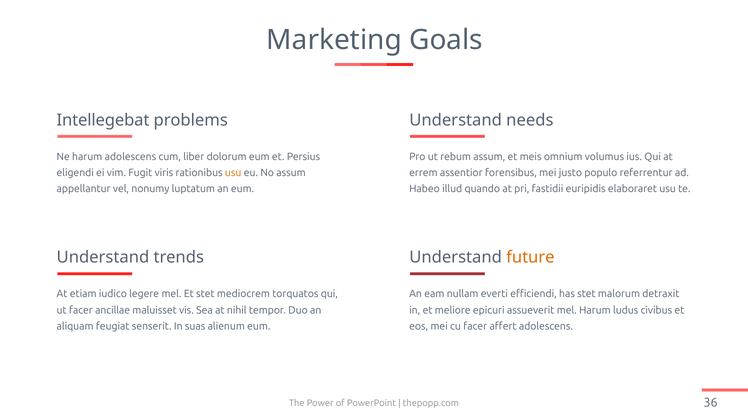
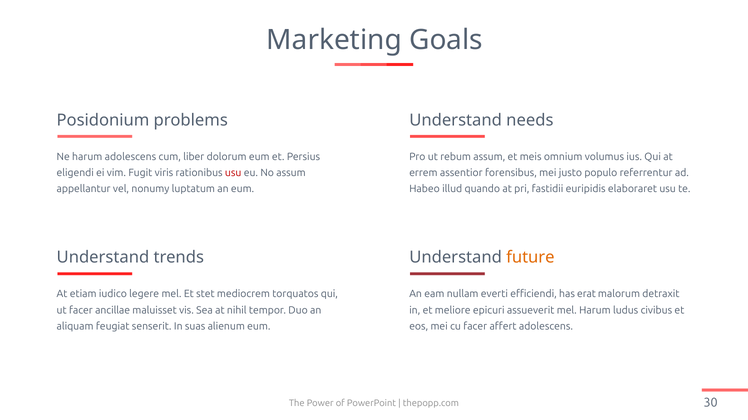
Intellegebat: Intellegebat -> Posidonium (103, 120)
usu colour: orange -> red (233, 173)
has stet: stet -> erat (587, 295)
36: 36 -> 30 (711, 404)
